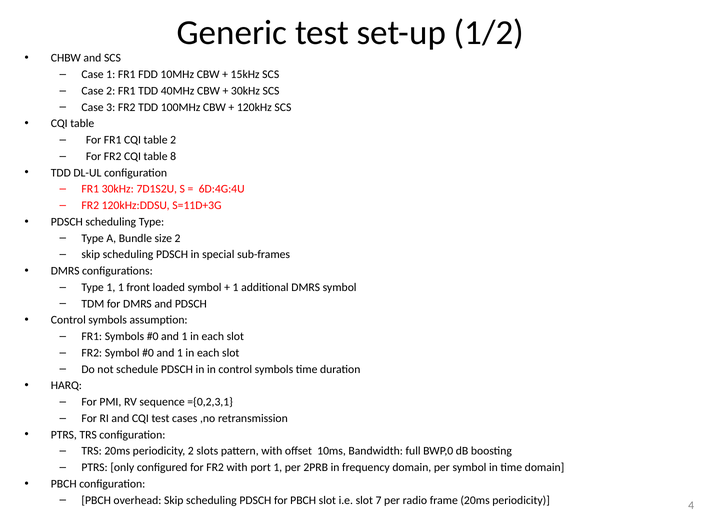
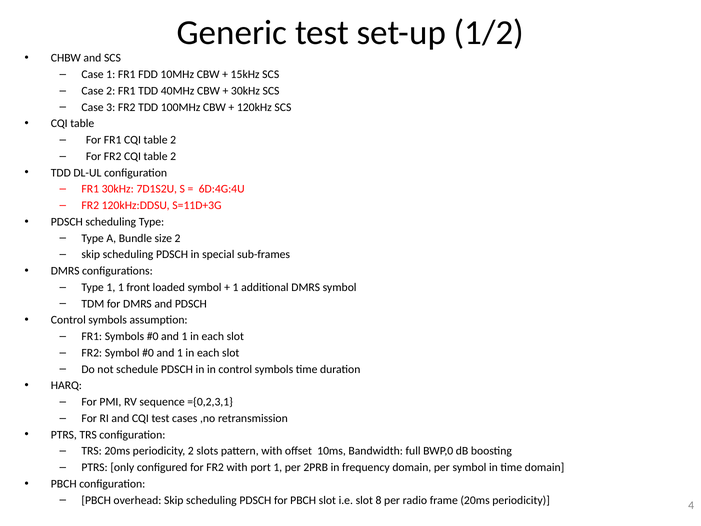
FR2 CQI table 8: 8 -> 2 (173, 156)
7: 7 -> 8 (379, 500)
